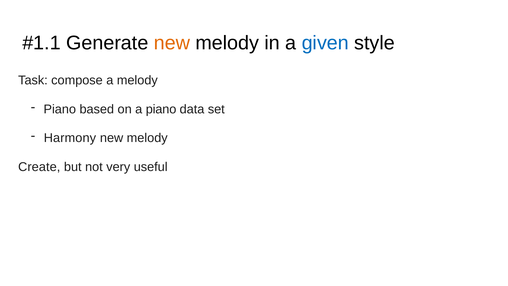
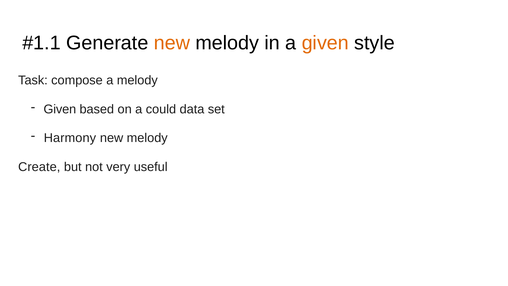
given colour: blue -> orange (325, 43)
Piano: Piano -> Given (60, 109)
a piano: piano -> could (161, 109)
